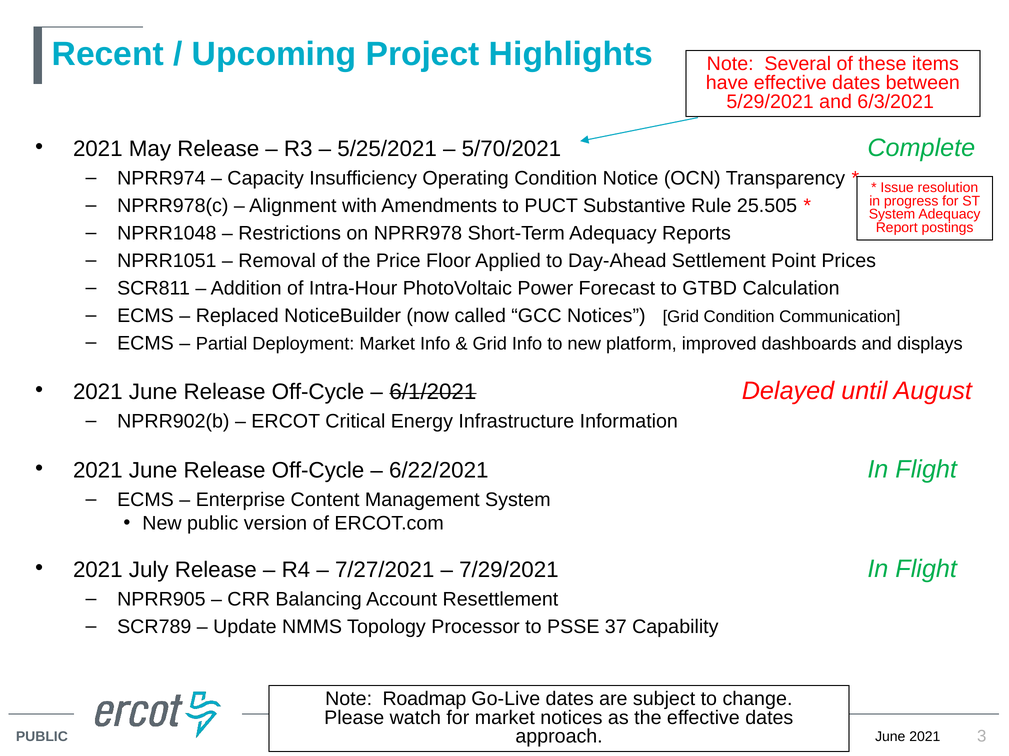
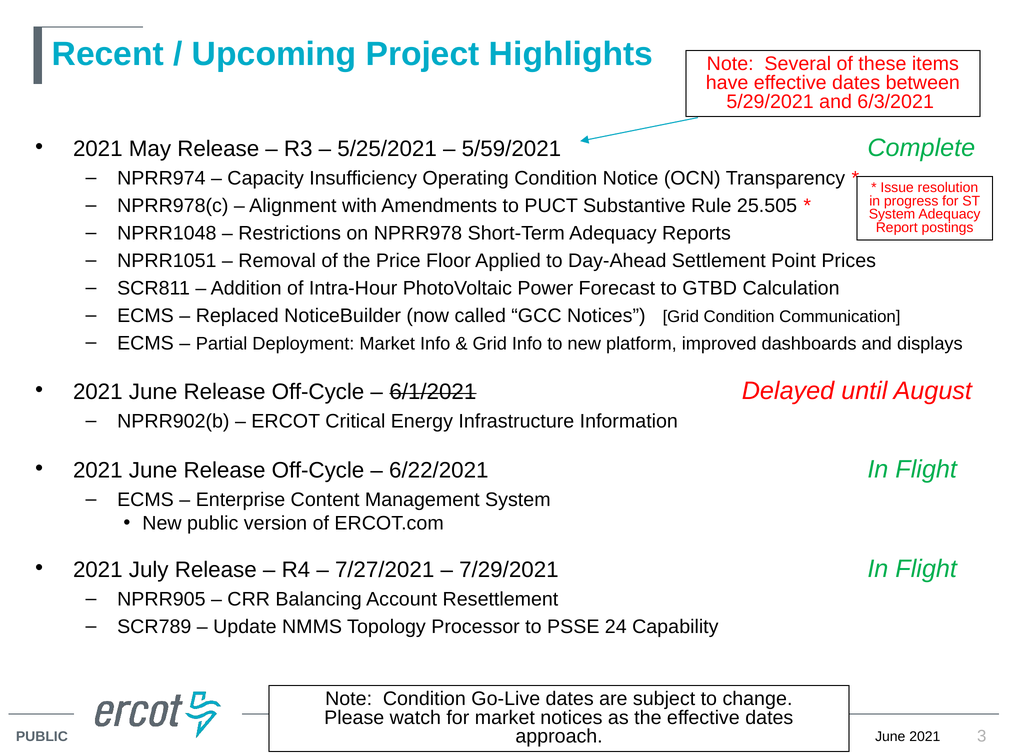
5/70/2021: 5/70/2021 -> 5/59/2021 (511, 149)
37: 37 -> 24 (616, 628)
Note Roadmap: Roadmap -> Condition (424, 700)
